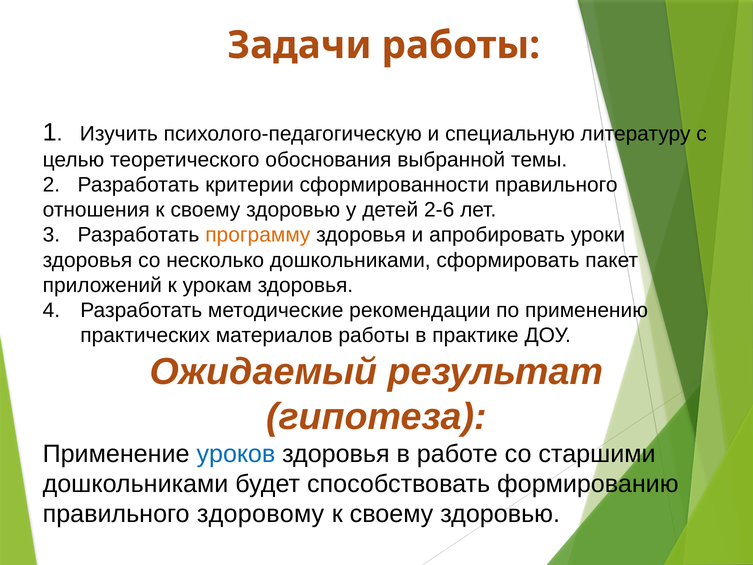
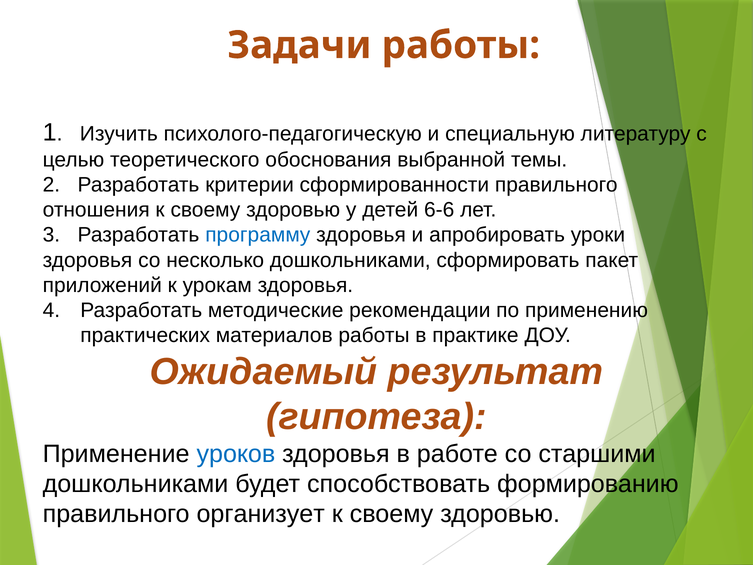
2-6: 2-6 -> 6-6 (439, 210)
программу colour: orange -> blue (258, 235)
здоровому: здоровому -> организует (261, 514)
